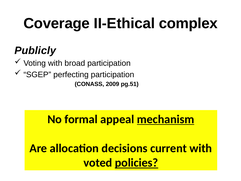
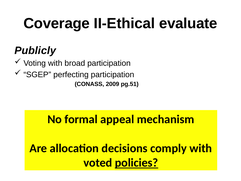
complex: complex -> evaluate (188, 23)
mechanism underline: present -> none (166, 119)
current: current -> comply (169, 148)
